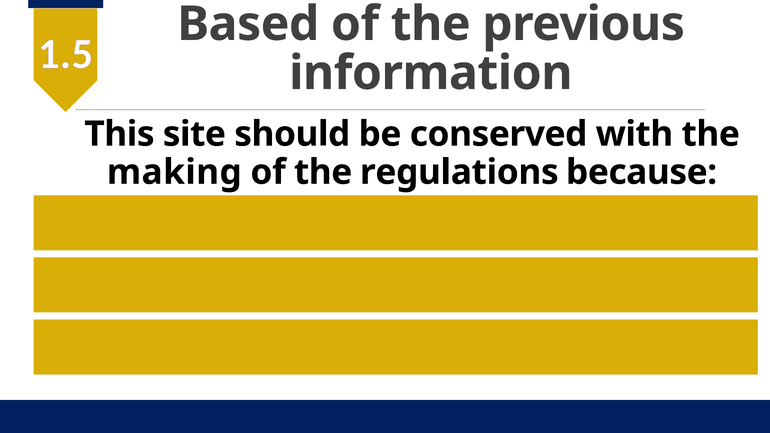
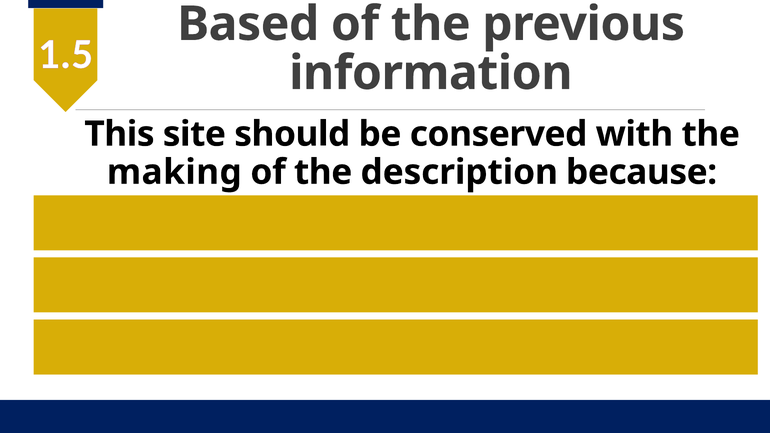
regulations: regulations -> description (459, 172)
